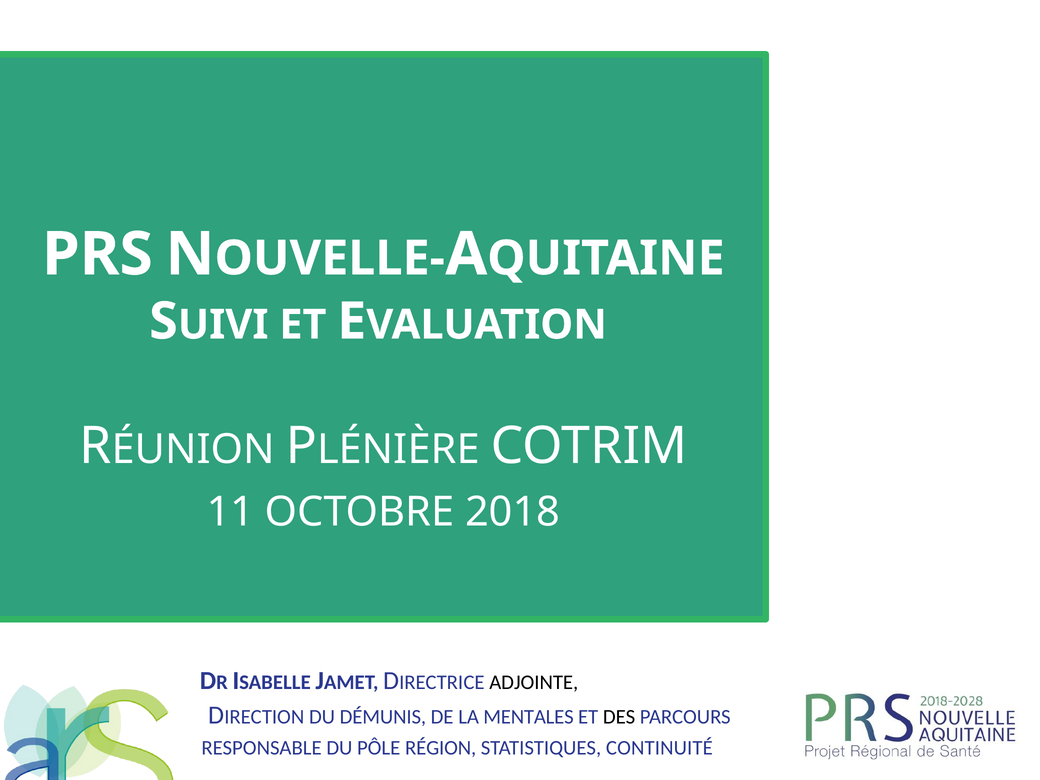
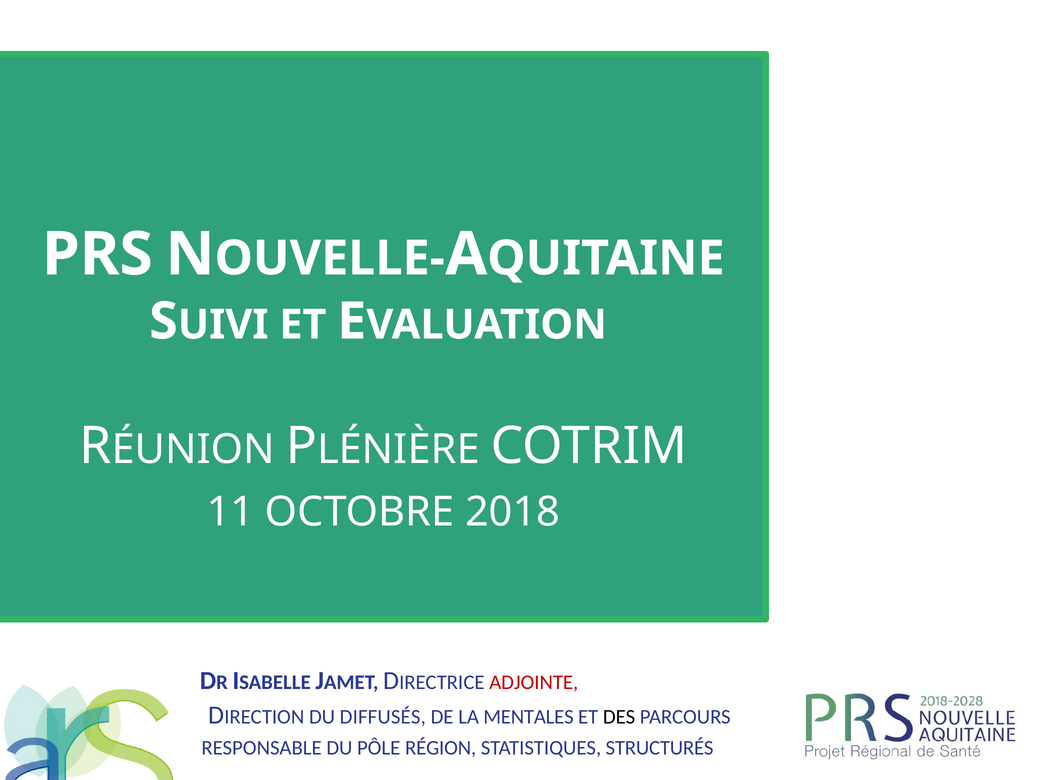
ADJOINTE colour: black -> red (534, 683)
DÉMUNIS: DÉMUNIS -> DIFFUSÉS (383, 717)
CONTINUITÉ: CONTINUITÉ -> STRUCTURÉS (660, 748)
